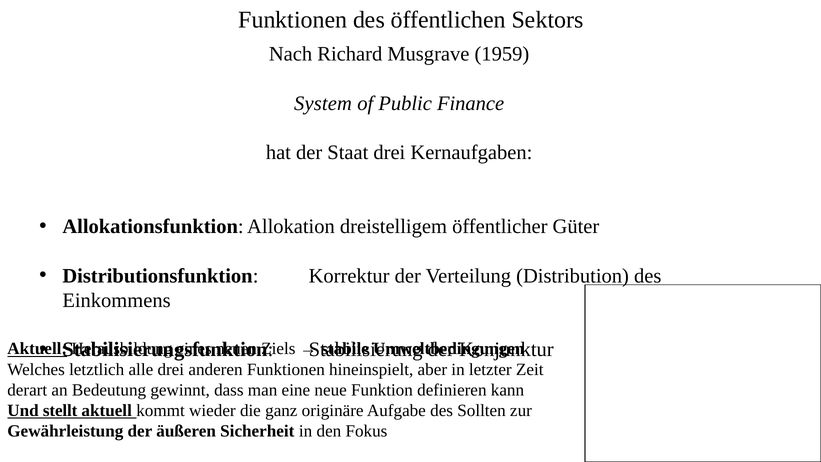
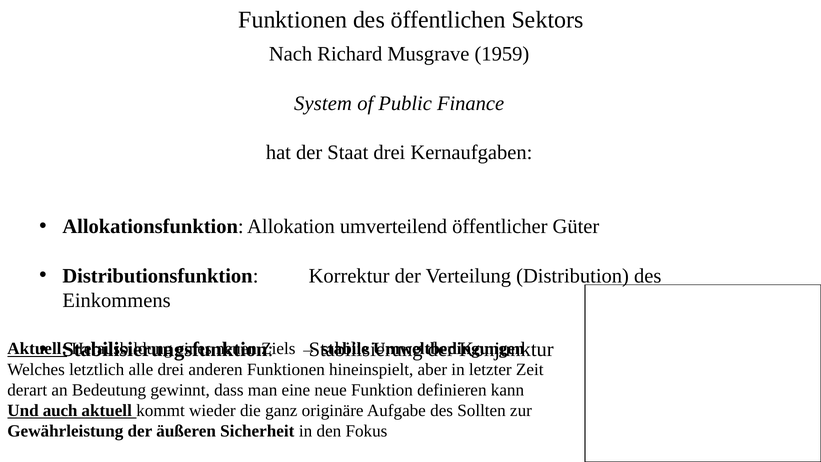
dreistelligem: dreistelligem -> umverteilend (394, 226)
stellt: stellt -> auch (60, 410)
